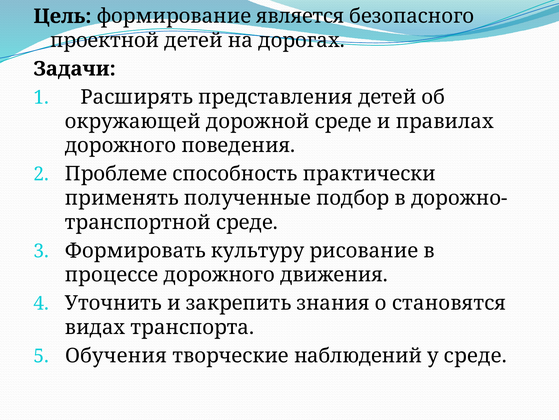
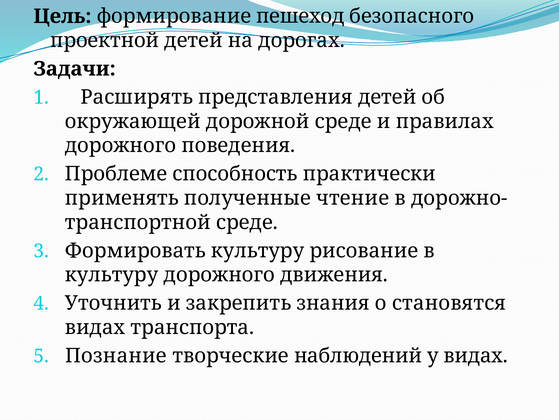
является: является -> пешеход (300, 16)
подбор: подбор -> чтение (353, 198)
процессе: процессе -> культуру (112, 274)
Обучения: Обучения -> Познание (116, 355)
у среде: среде -> видах (476, 355)
